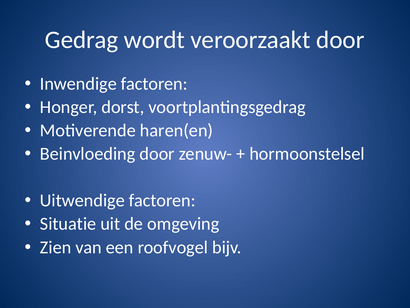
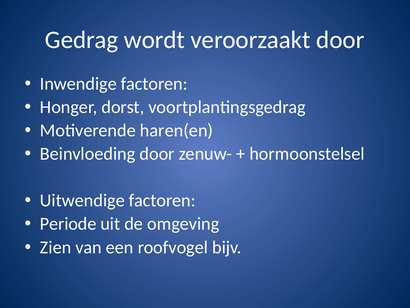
Situatie: Situatie -> Periode (68, 224)
